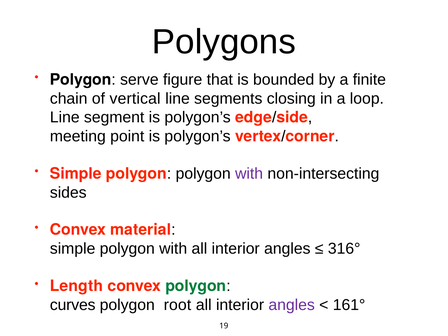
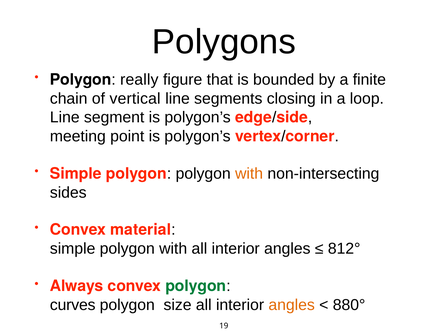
serve: serve -> really (139, 80)
with colour: purple -> orange (249, 174)
316°: 316° -> 812° (344, 249)
Length: Length -> Always (77, 286)
root: root -> size (178, 305)
angles colour: purple -> orange (292, 305)
161°: 161° -> 880° (349, 305)
